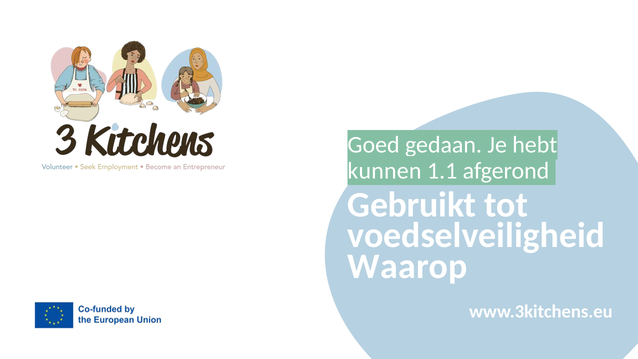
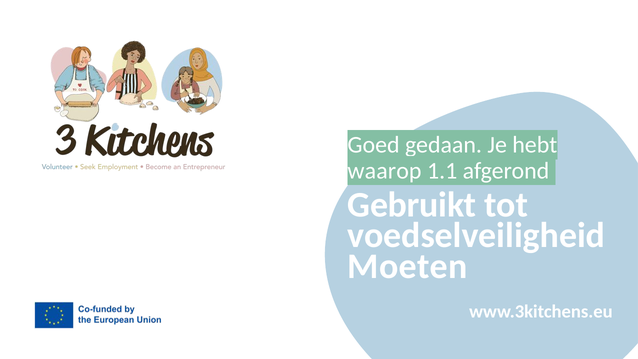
kunnen: kunnen -> waarop (385, 171)
Waarop: Waarop -> Moeten (408, 266)
